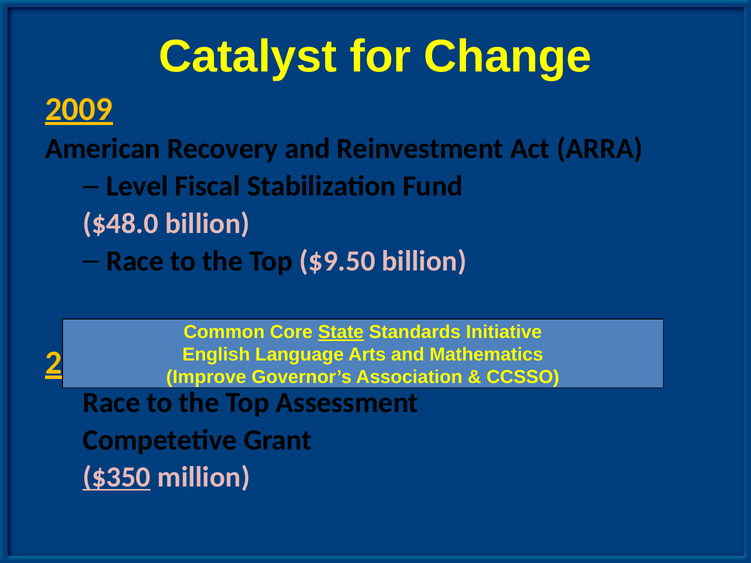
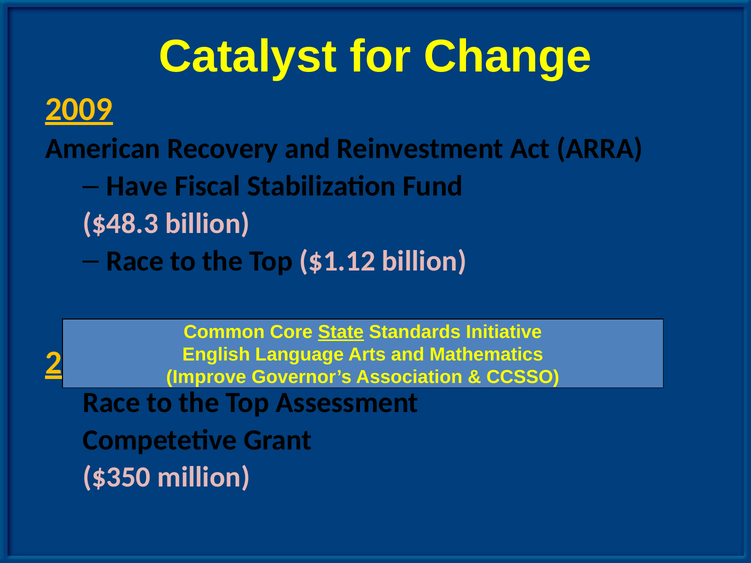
Level: Level -> Have (137, 186)
$48.0: $48.0 -> $48.3 (121, 224)
$9.50: $9.50 -> $1.12 (337, 261)
$350 underline: present -> none (117, 477)
